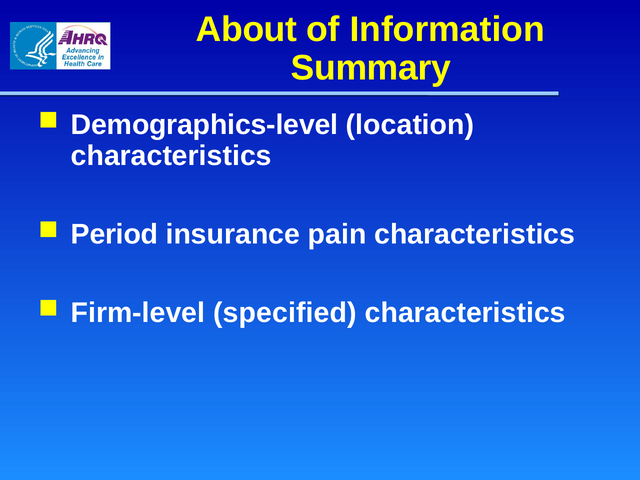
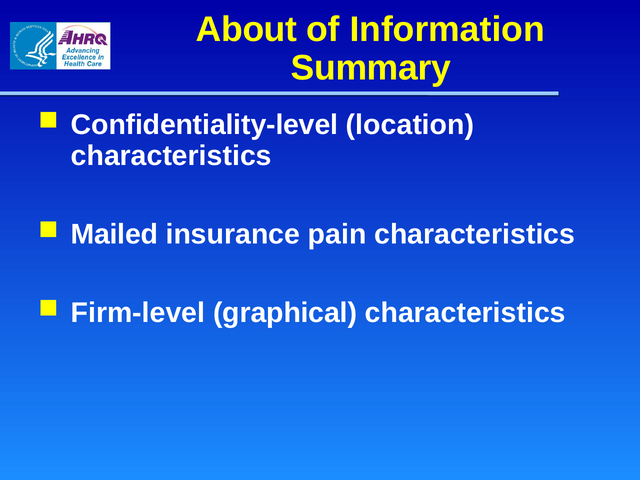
Demographics-level: Demographics-level -> Confidentiality-level (205, 125)
Period: Period -> Mailed (114, 234)
specified: specified -> graphical (285, 313)
